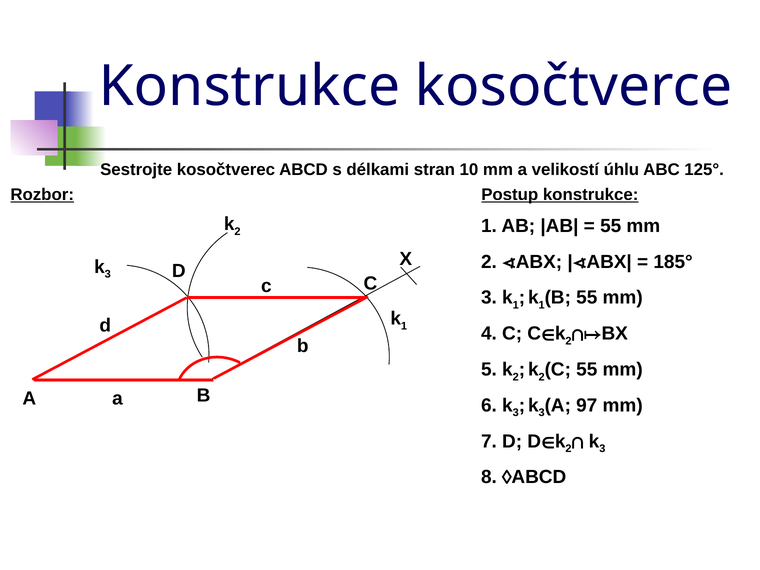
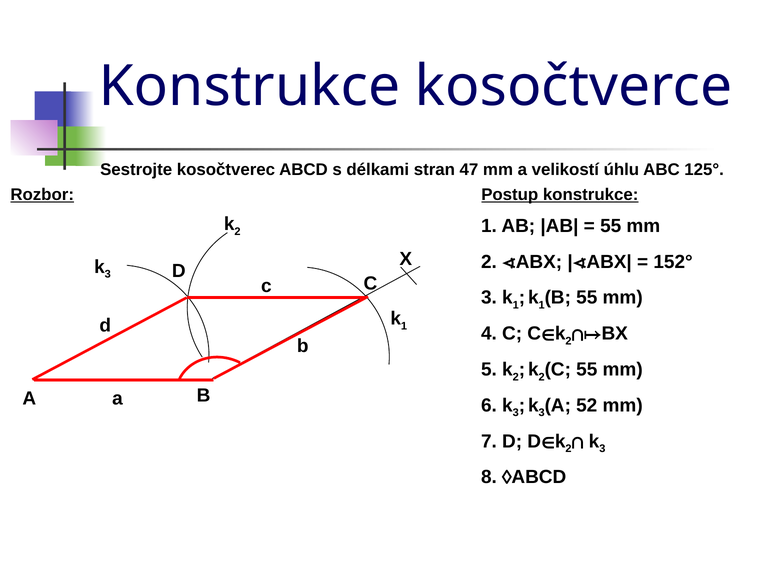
10: 10 -> 47 (469, 170)
185°: 185° -> 152° (673, 262)
97: 97 -> 52 (587, 405)
